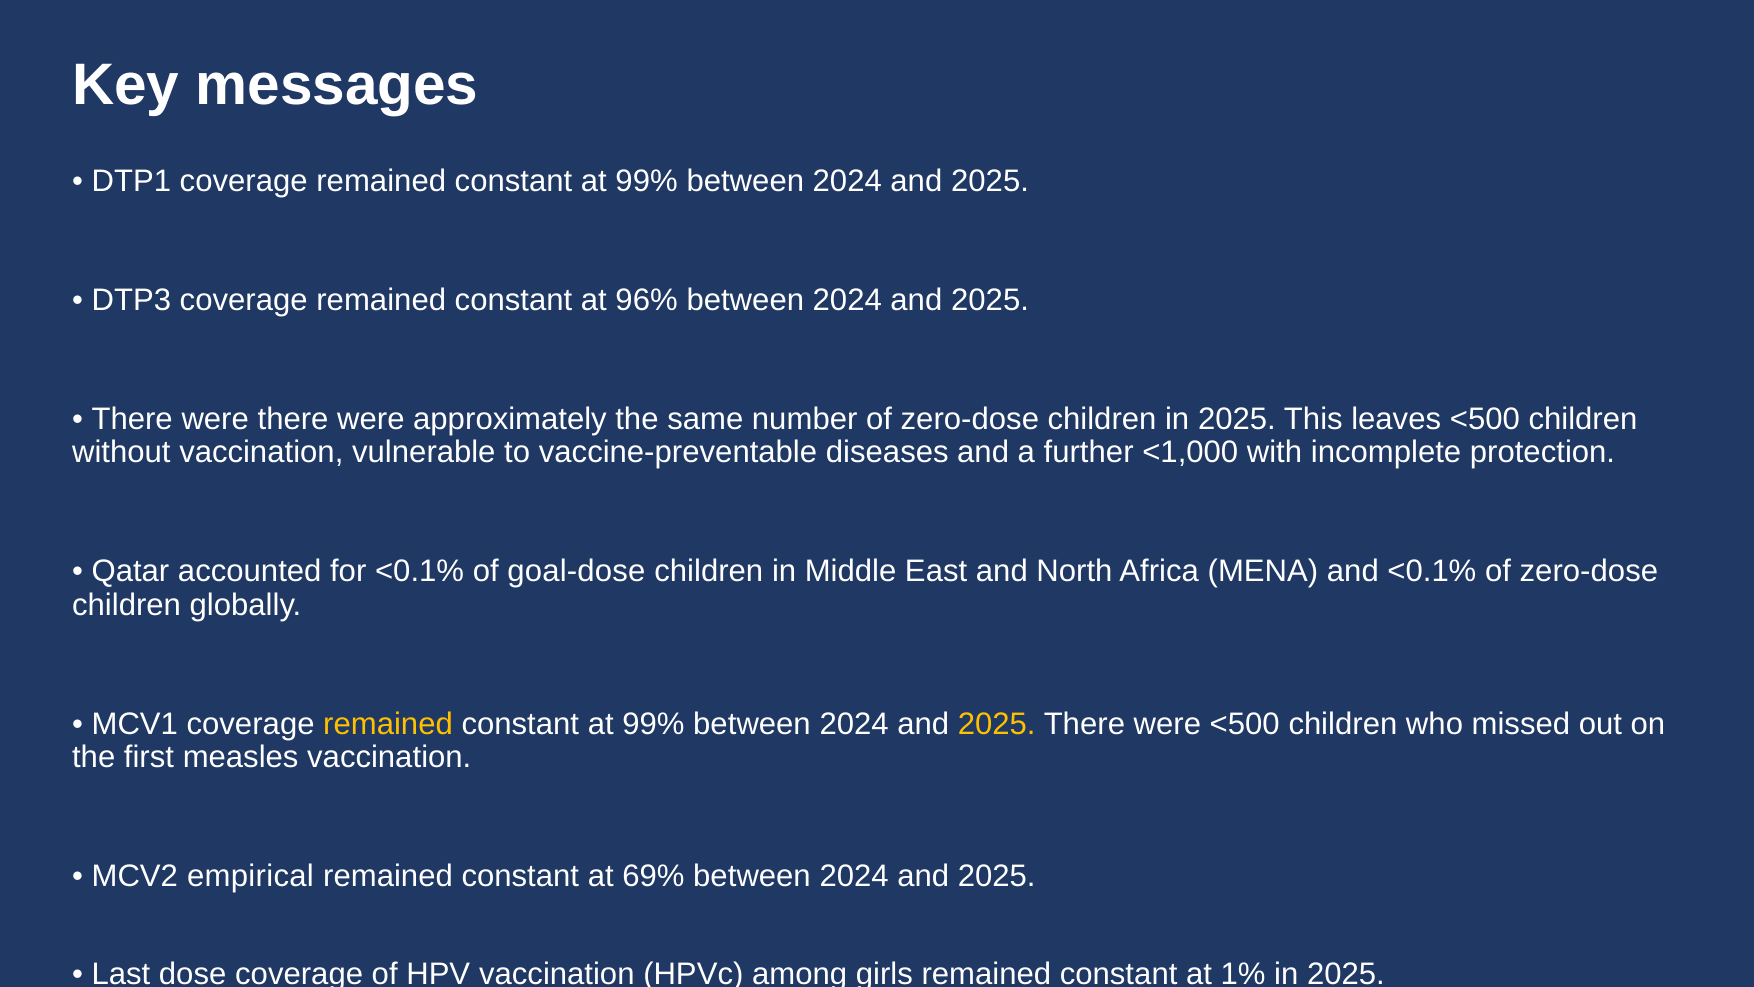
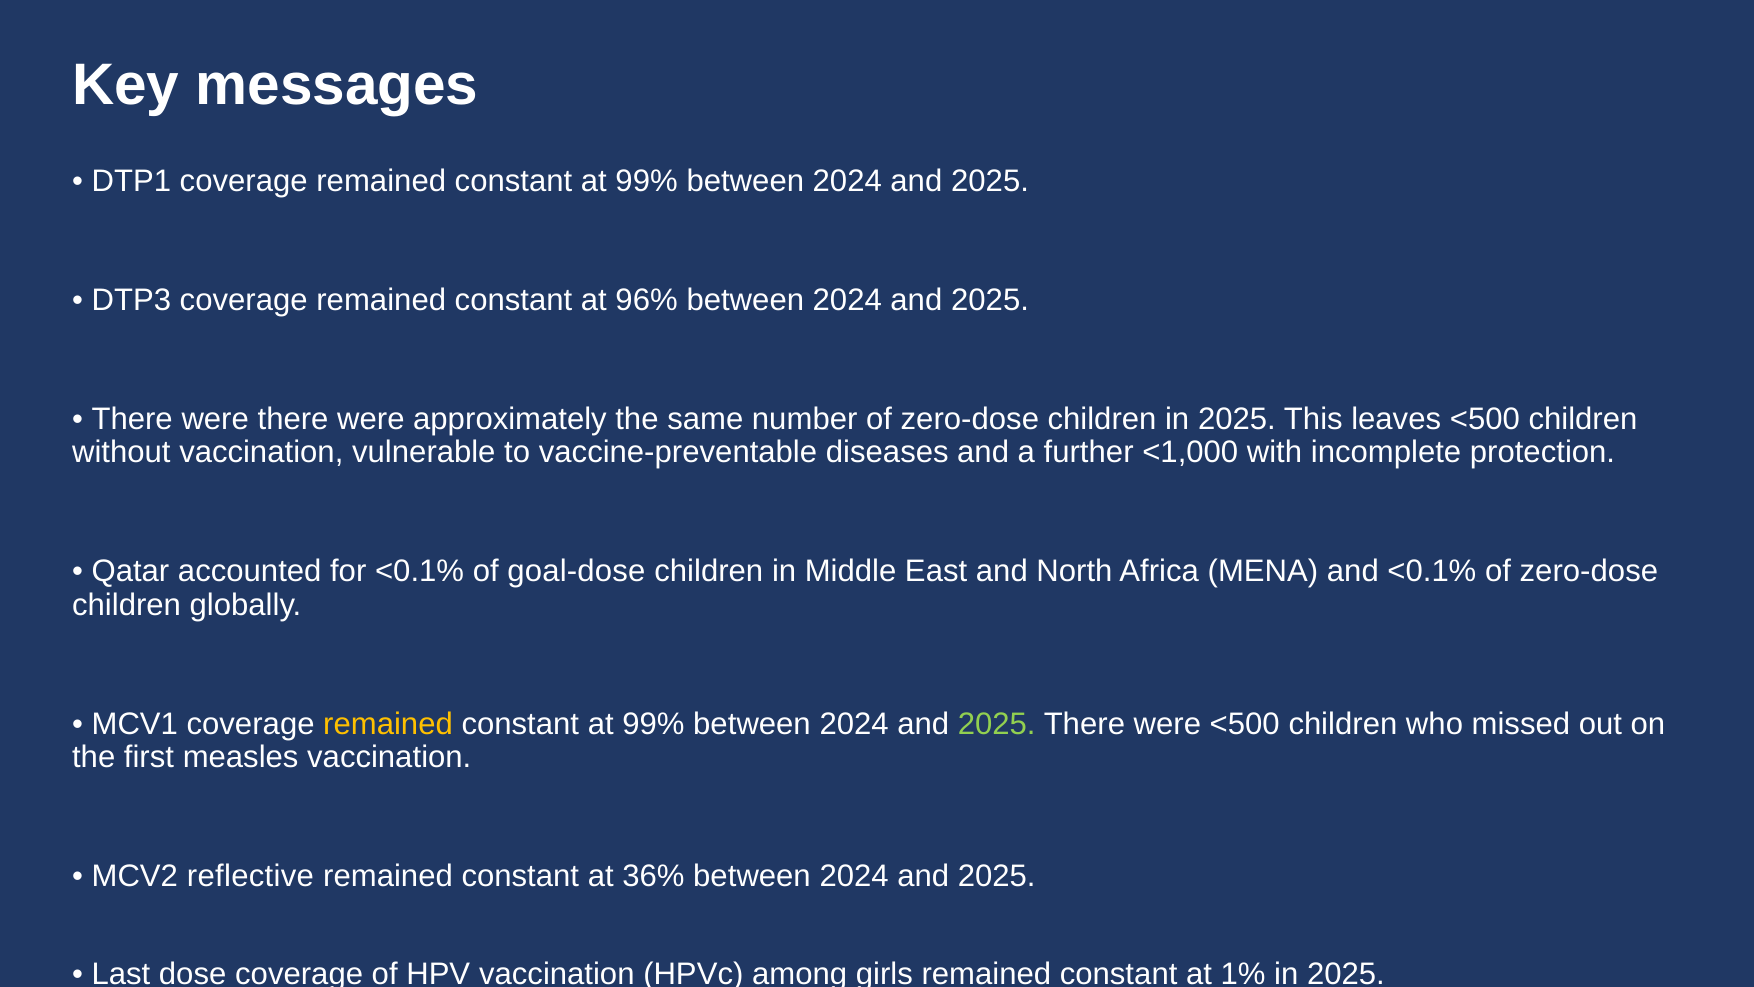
2025 colour: yellow -> light green (997, 724)
empirical: empirical -> reflective (250, 876)
69%: 69% -> 36% (653, 876)
